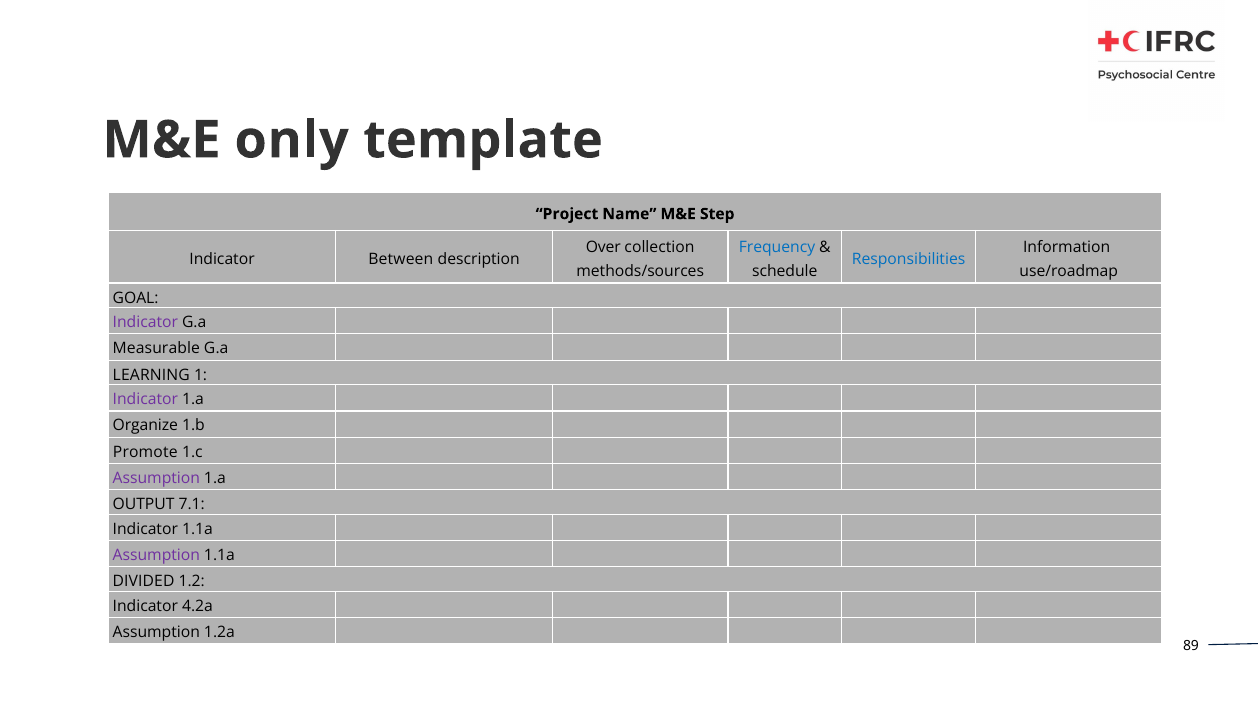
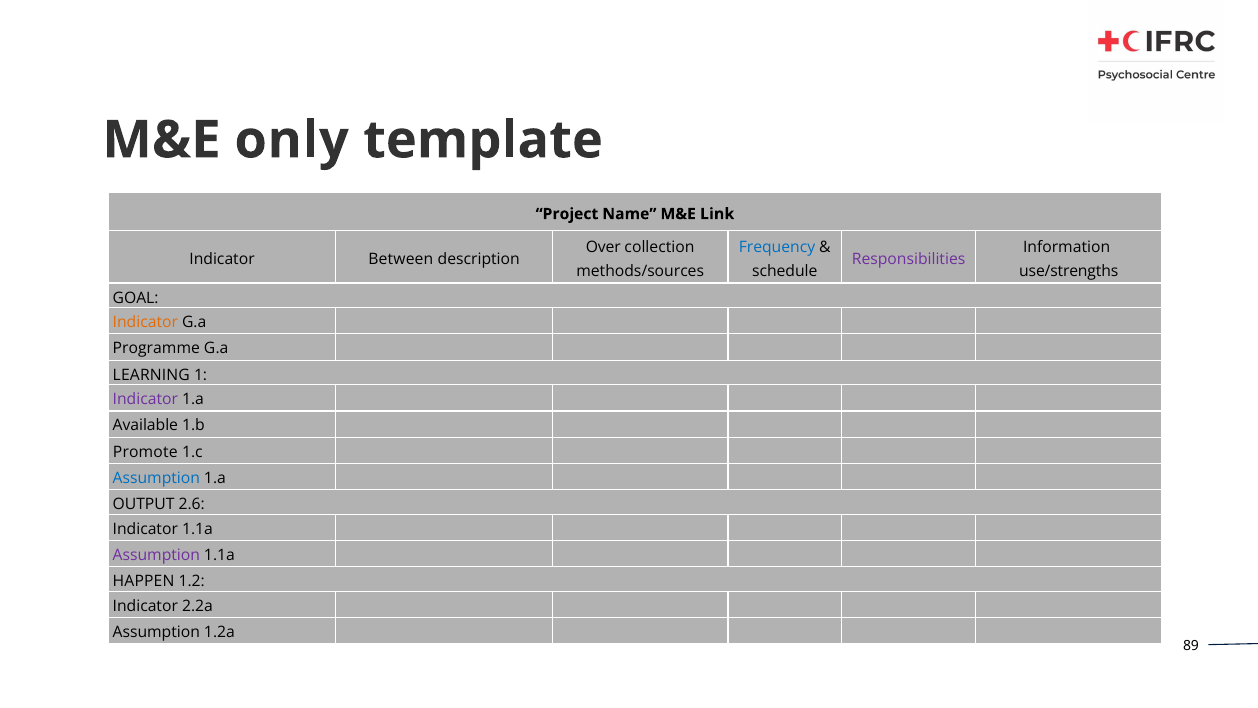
Step: Step -> Link (717, 214)
Responsibilities colour: blue -> purple (909, 259)
use/roadmap: use/roadmap -> use/strengths (1069, 271)
Indicator colour: purple -> orange (145, 322)
Measurable: Measurable -> Programme (156, 349)
Organize: Organize -> Available (145, 426)
Assumption colour: purple -> blue (156, 478)
7.1: 7.1 -> 2.6 (192, 504)
DIVIDED: DIVIDED -> HAPPEN (144, 581)
4.2a: 4.2a -> 2.2a (197, 606)
